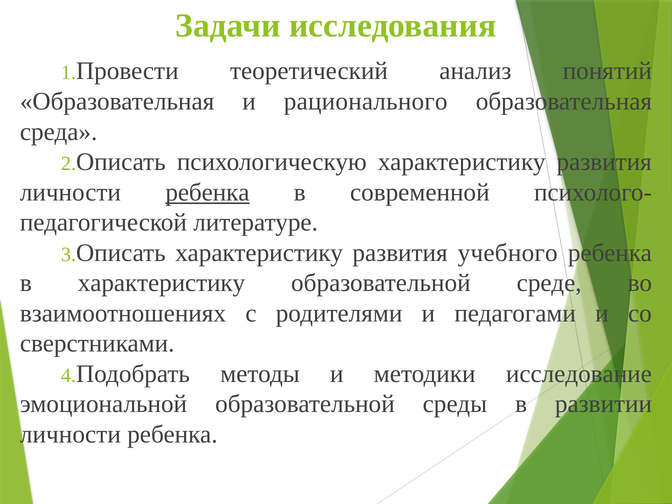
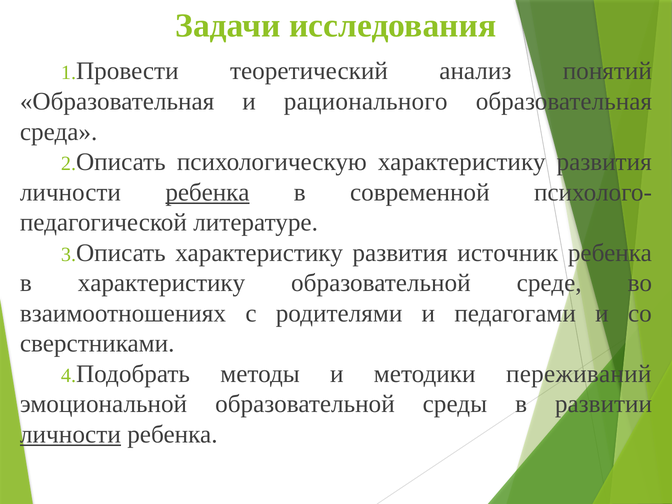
учебного: учебного -> источник (508, 253)
исследование: исследование -> переживаний (579, 374)
личности underline: none -> present (70, 434)
